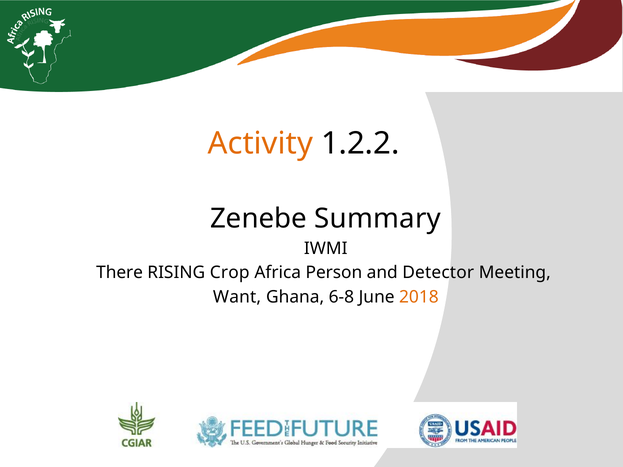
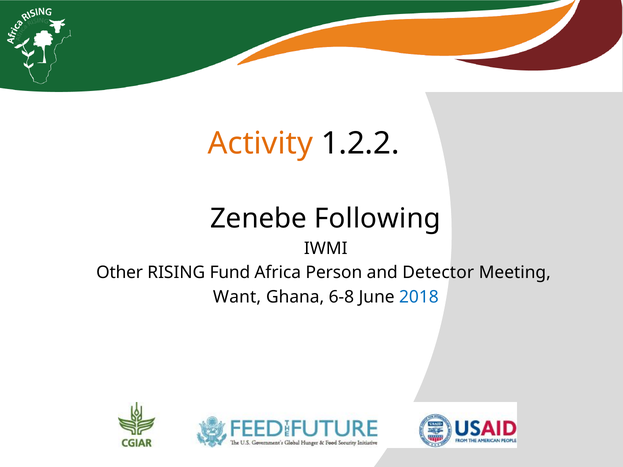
Summary: Summary -> Following (378, 219)
There: There -> Other (120, 273)
Crop: Crop -> Fund (230, 273)
2018 colour: orange -> blue (419, 297)
